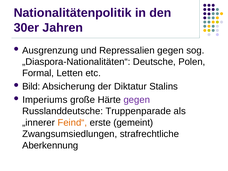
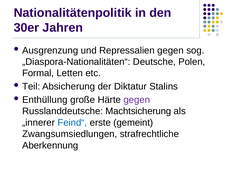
Bild: Bild -> Teil (31, 86)
Imperiums: Imperiums -> Enthüllung (45, 100)
Truppenparade: Truppenparade -> Machtsicherung (138, 111)
Feind“ colour: orange -> blue (72, 123)
